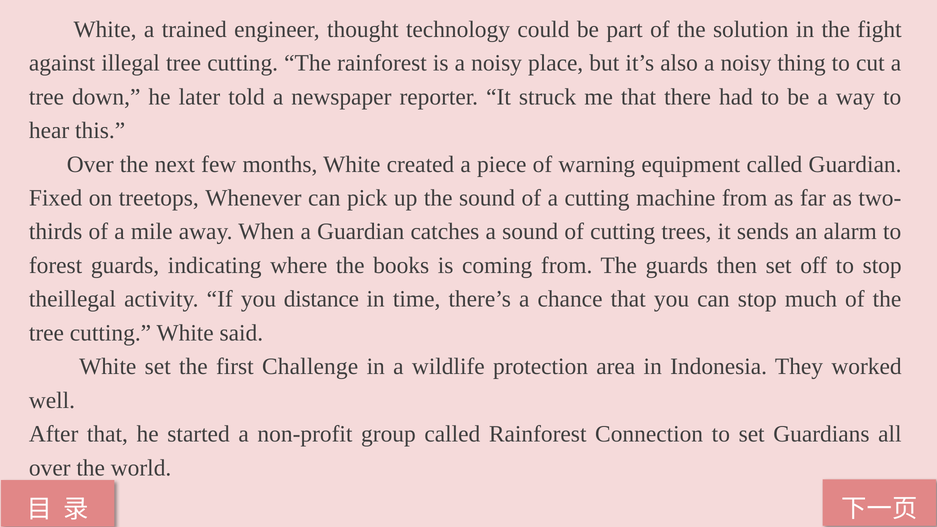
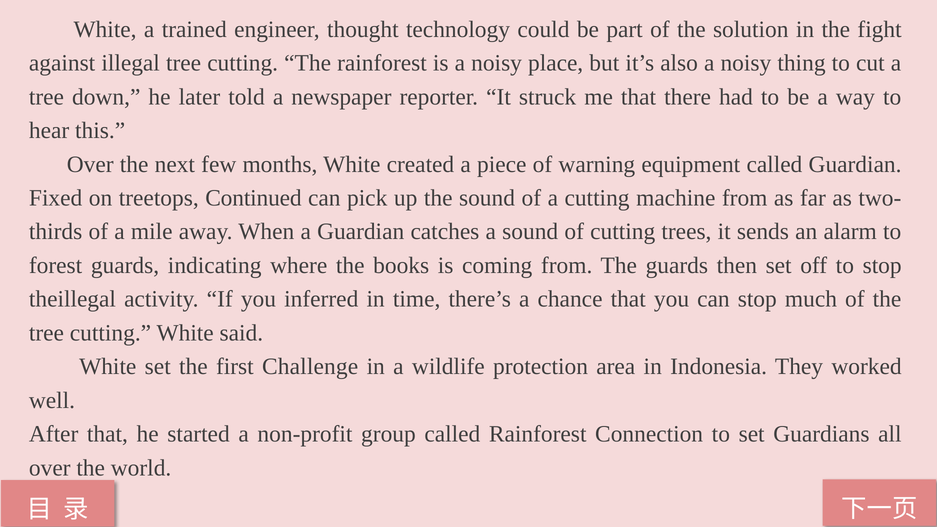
Whenever: Whenever -> Continued (253, 198)
distance: distance -> inferred (321, 299)
